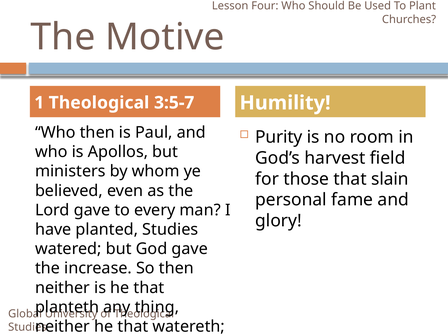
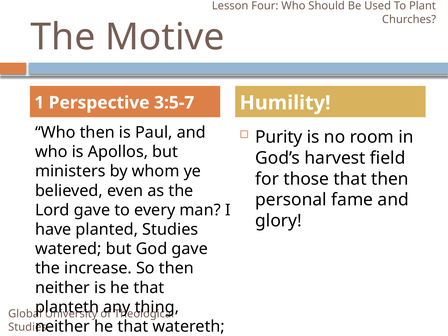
1 Theological: Theological -> Perspective (99, 103)
that slain: slain -> then (390, 179)
